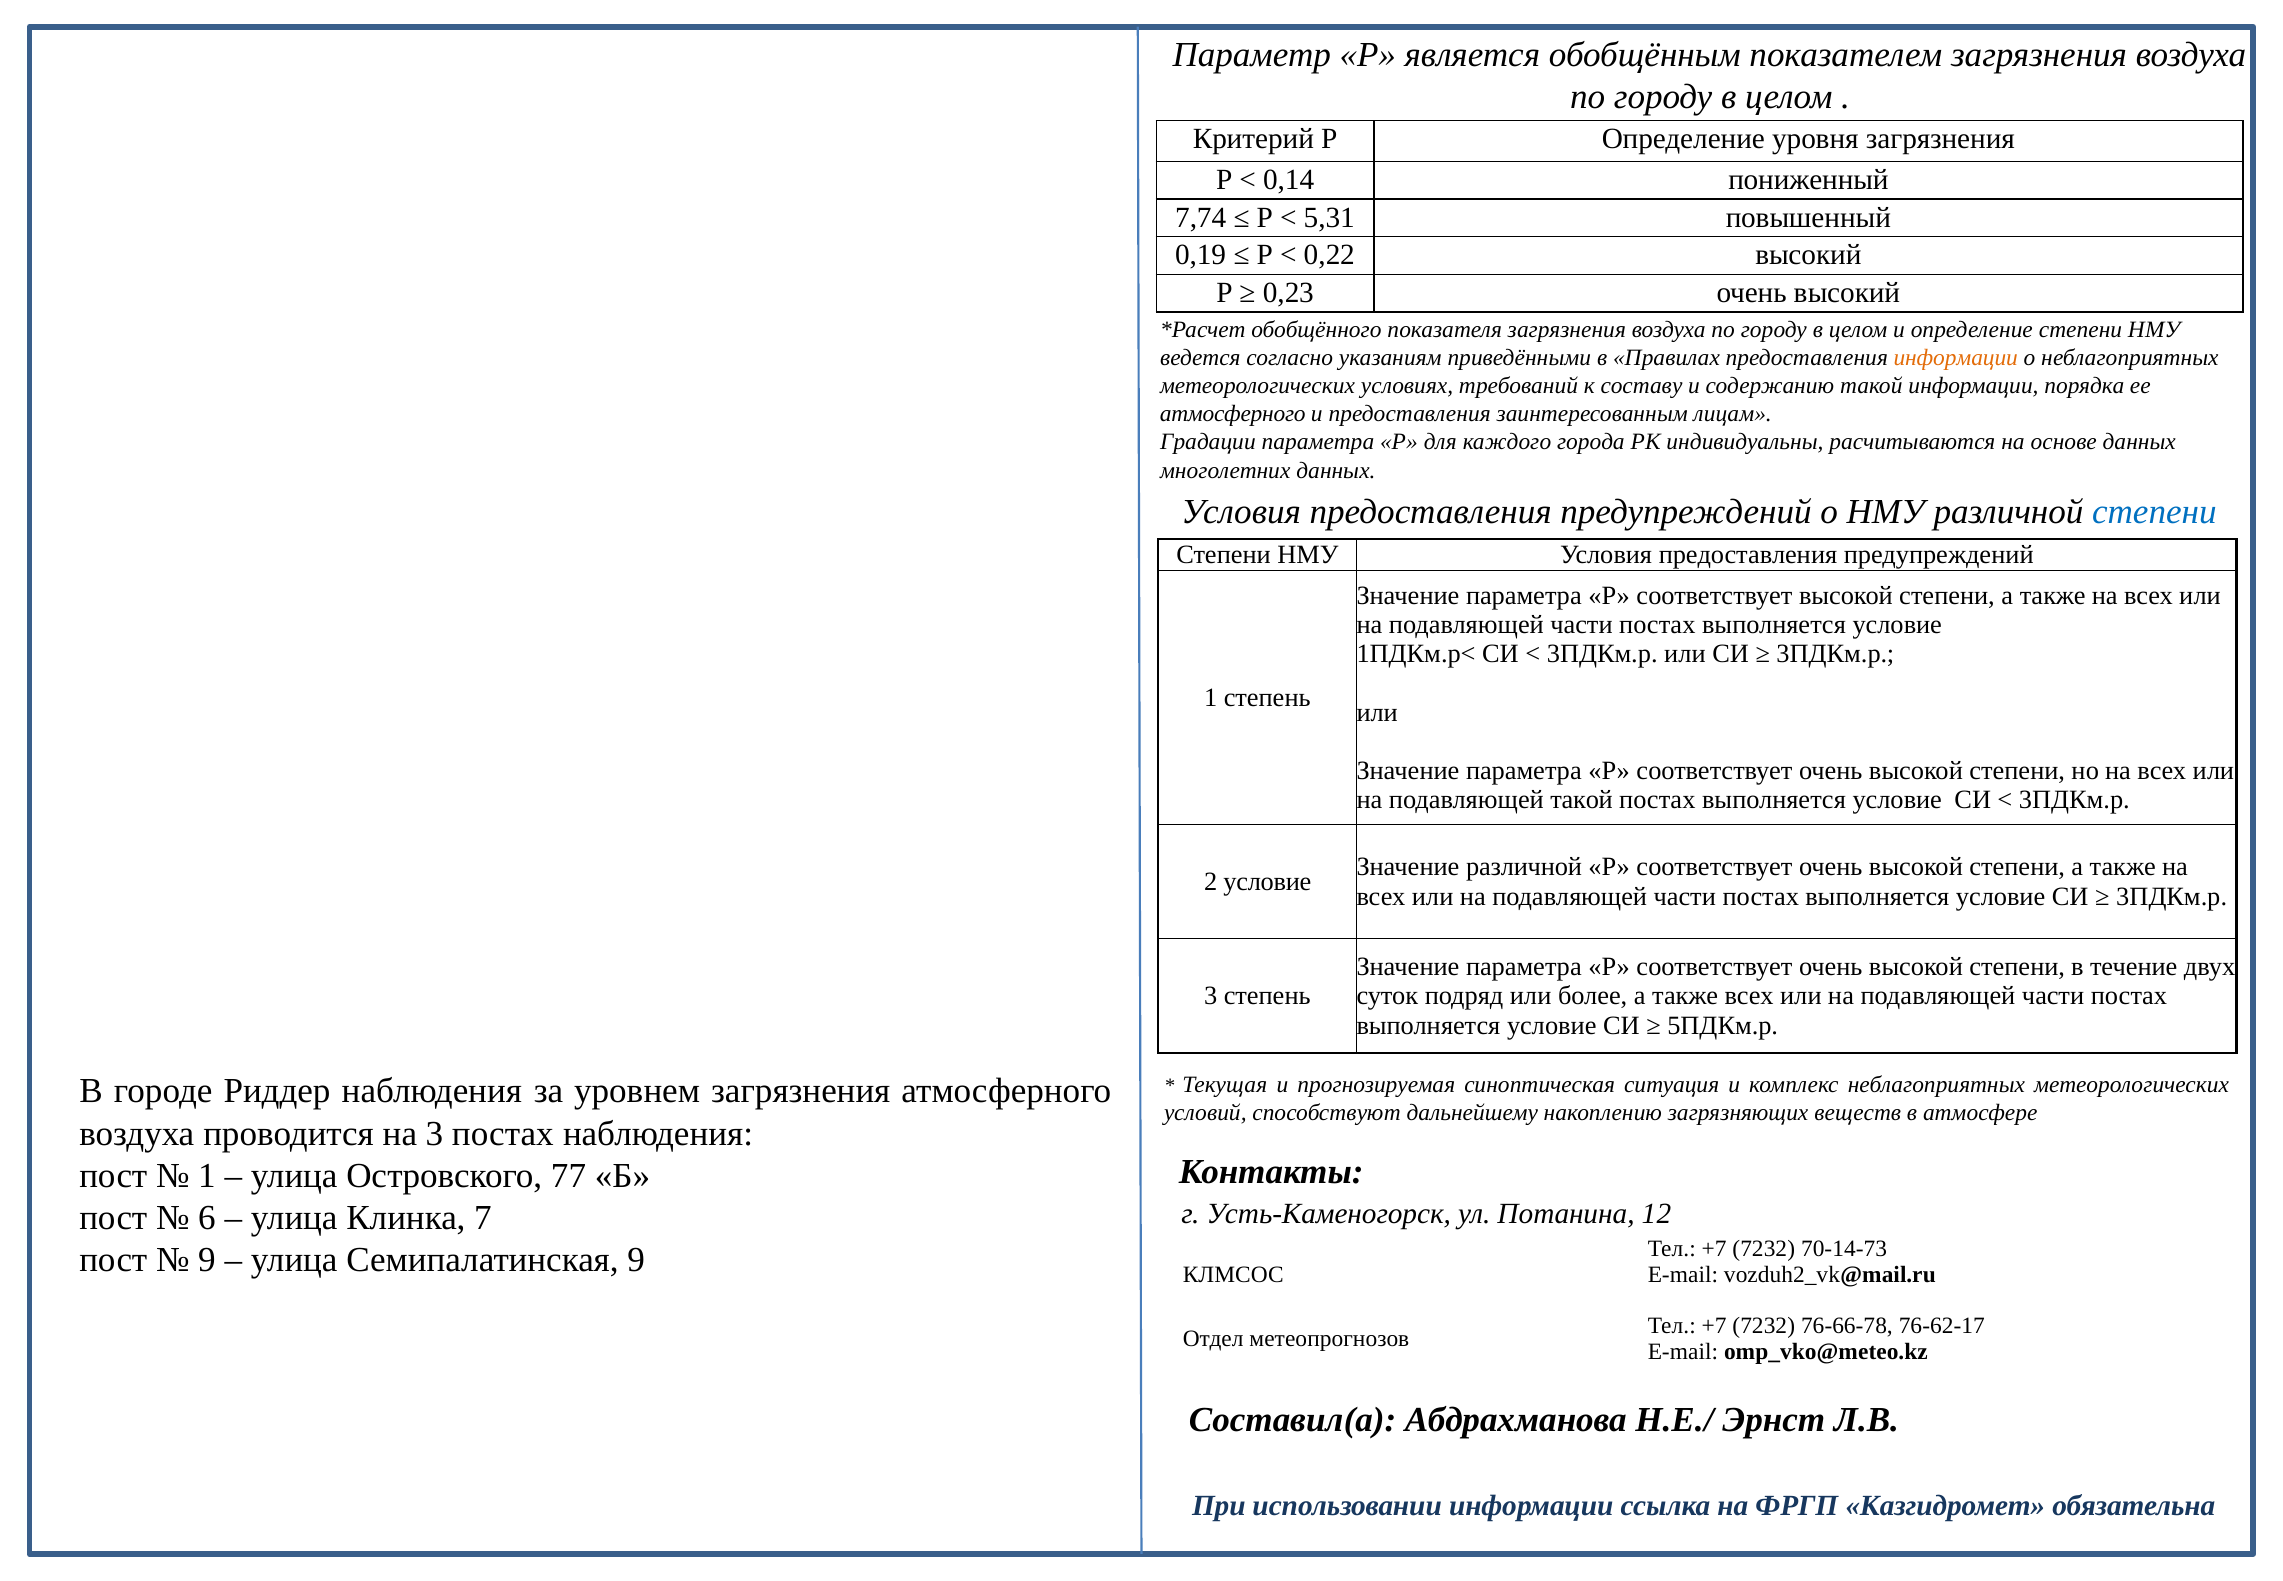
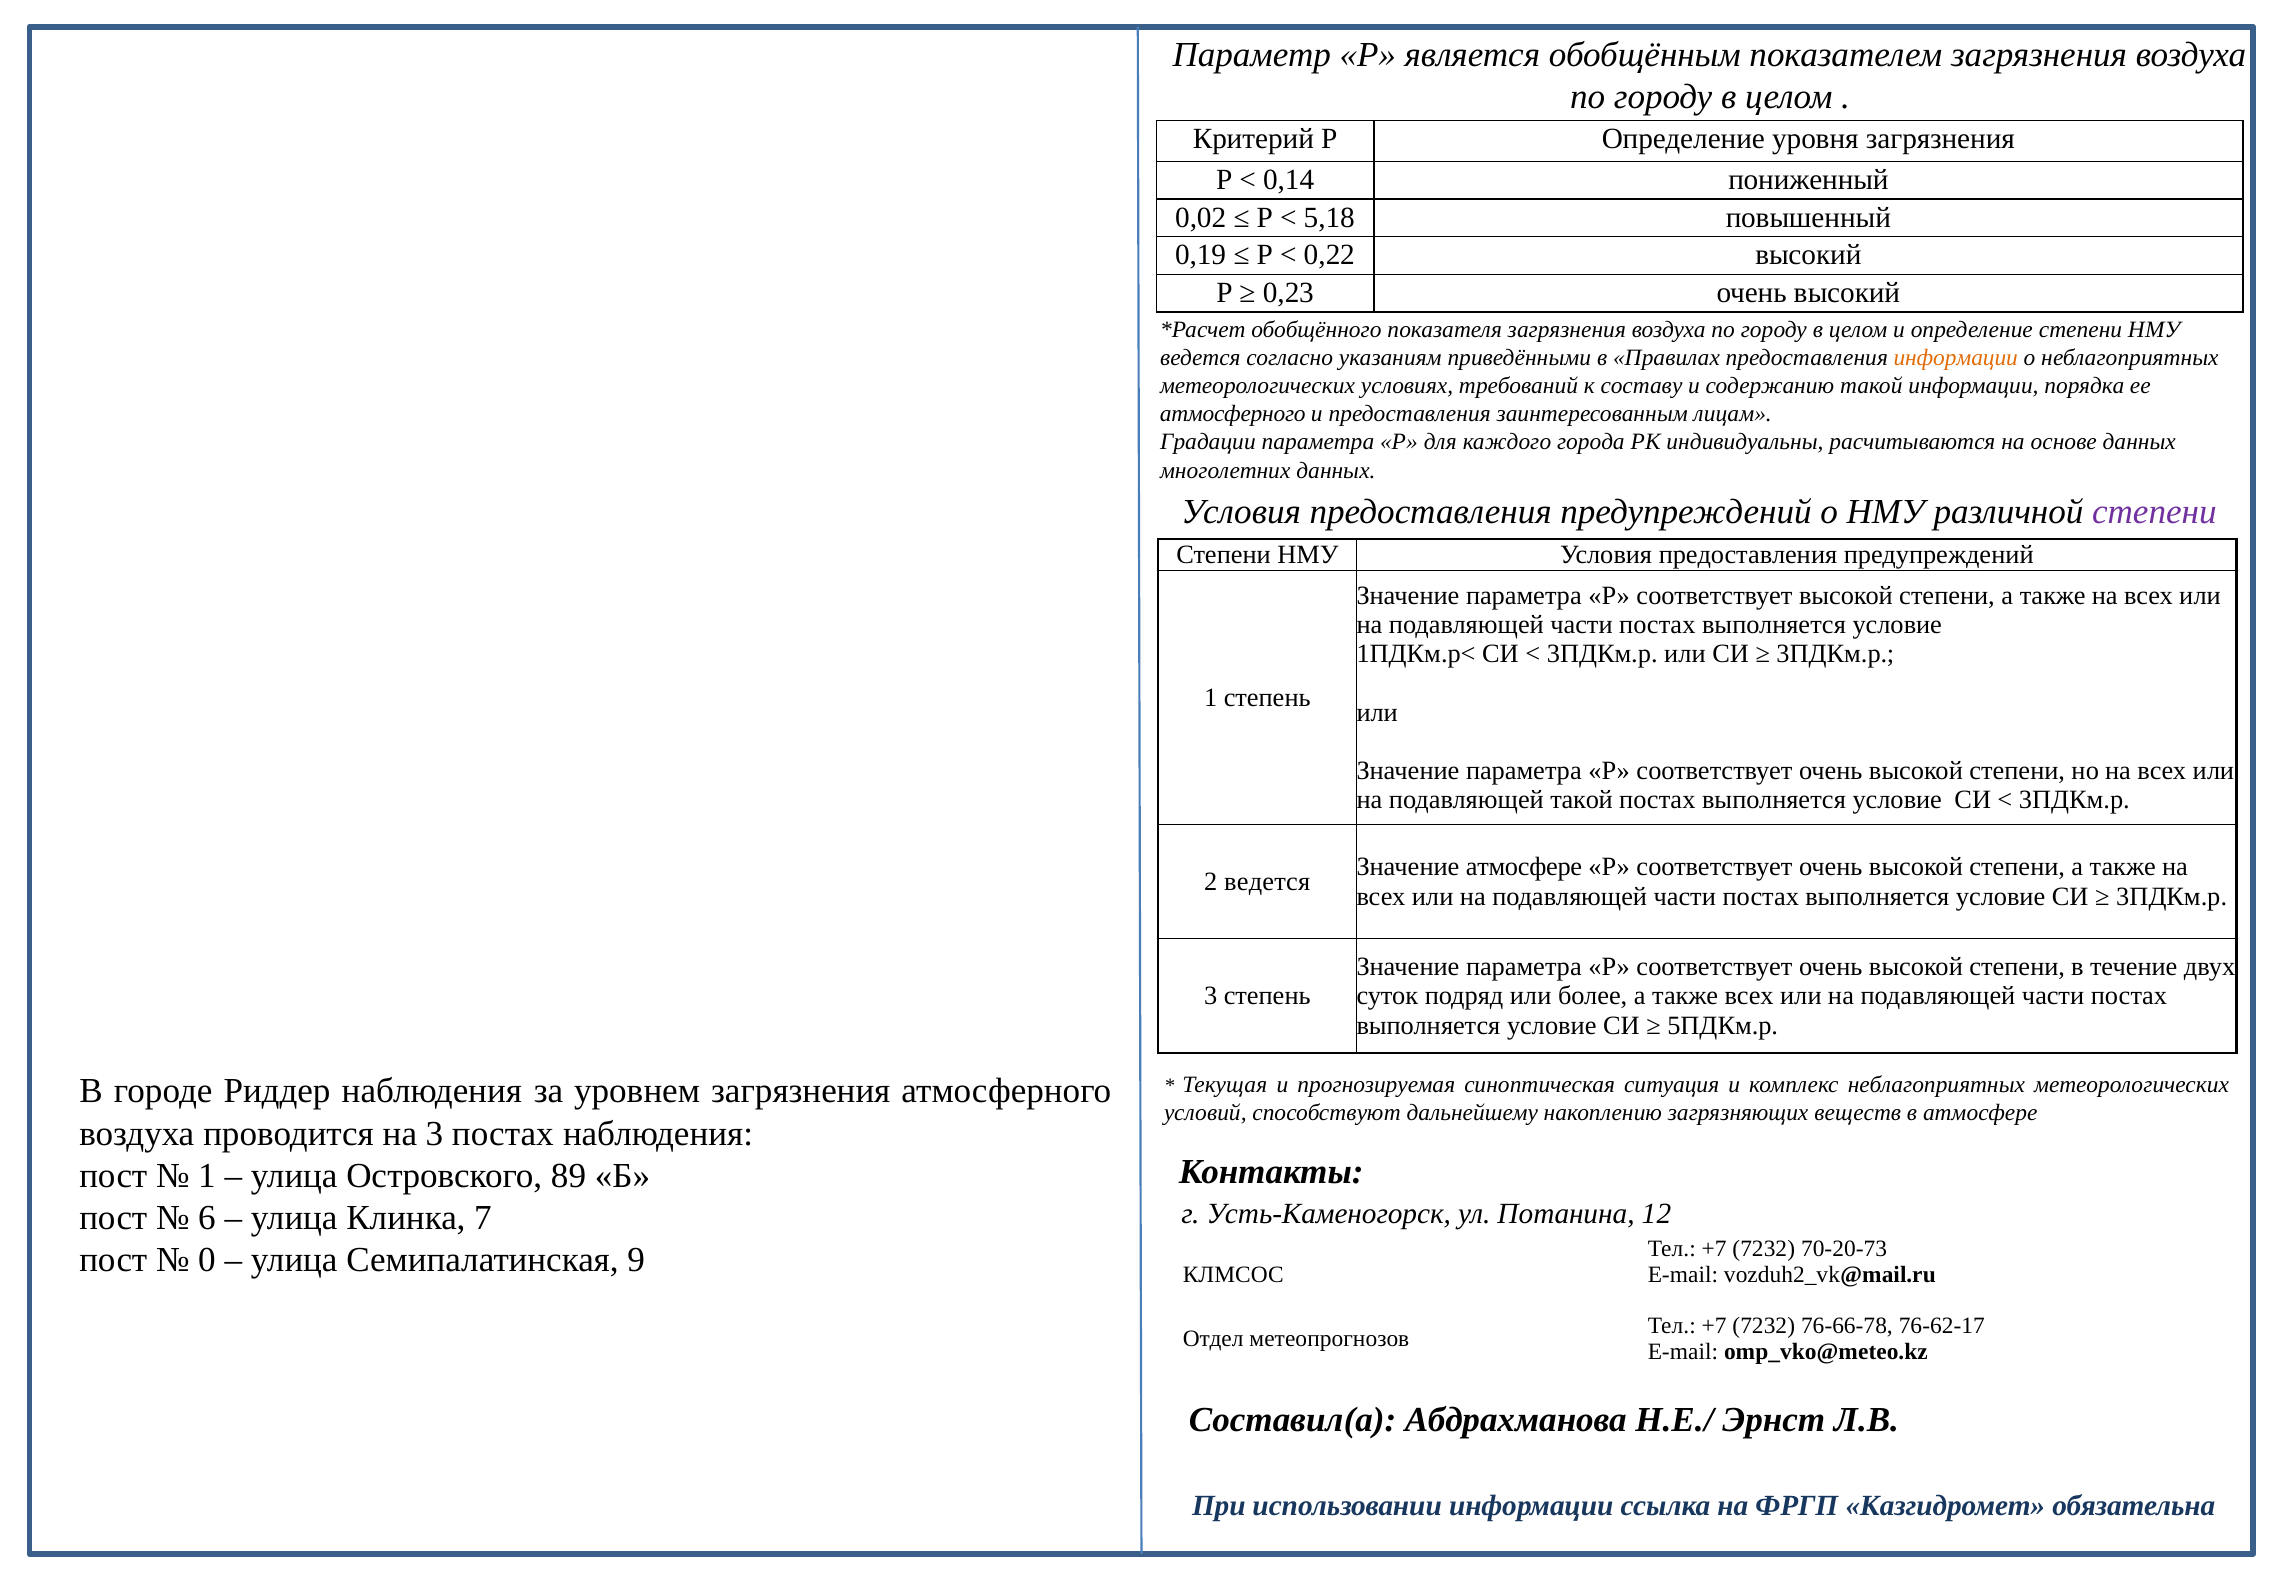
7,74: 7,74 -> 0,02 (1201, 217)
5,31: 5,31 -> 5,18 (1329, 217)
степени colour: blue -> purple (2154, 512)
Значение различной: различной -> атмосфере (1524, 867)
2 условие: условие -> ведется (1267, 882)
77: 77 -> 89 (569, 1175)
70-14-73: 70-14-73 -> 70-20-73 (1844, 1248)
9: 9 -> 0 (207, 1260)
